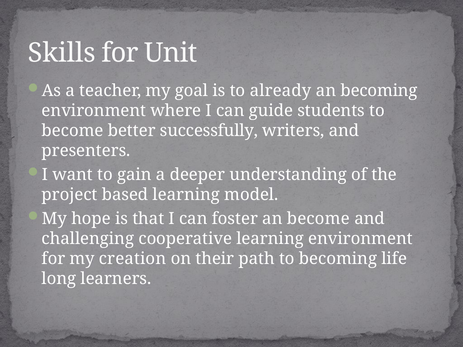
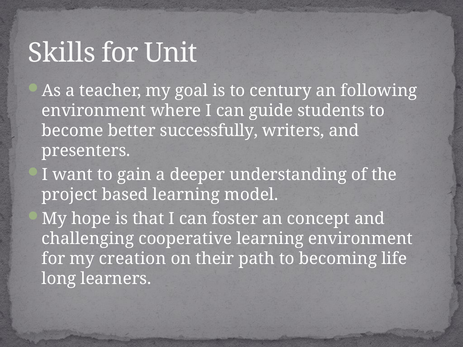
already: already -> century (281, 91)
an becoming: becoming -> following (379, 91)
an become: become -> concept (318, 219)
